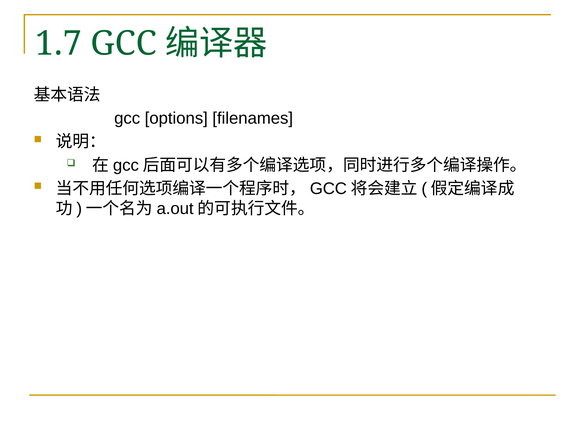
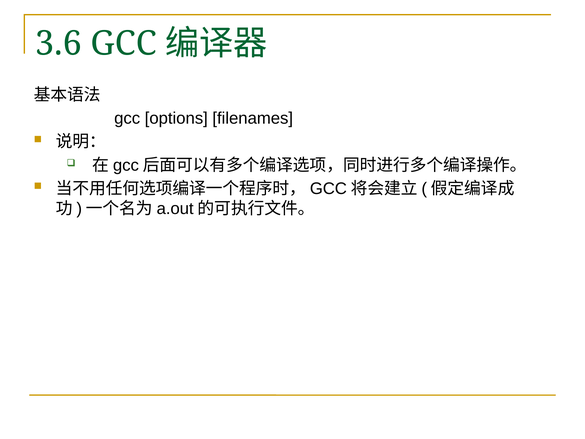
1.7: 1.7 -> 3.6 (58, 44)
